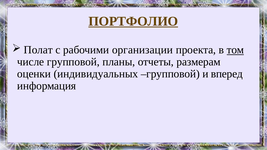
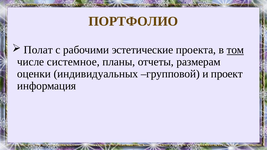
ПОРТФОЛИО underline: present -> none (133, 21)
организации: организации -> эстетические (143, 50)
числе групповой: групповой -> системное (73, 62)
вперед: вперед -> проект (227, 74)
